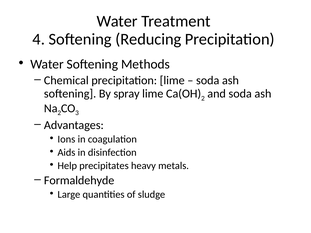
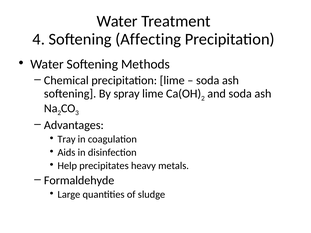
Reducing: Reducing -> Affecting (148, 39)
Ions: Ions -> Tray (67, 139)
